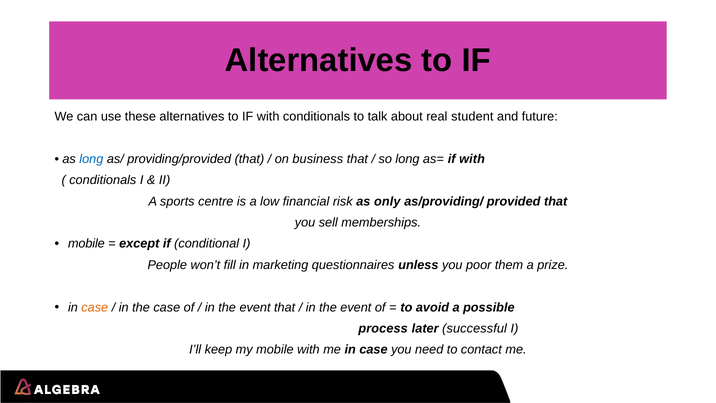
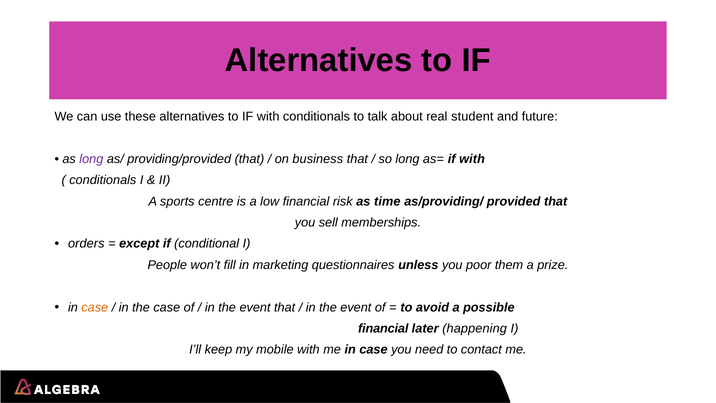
long colour: blue -> purple (91, 159)
only: only -> time (387, 201)
mobile: mobile -> orders (86, 244)
process: process -> financial (383, 328)
successful: successful -> happening (475, 328)
